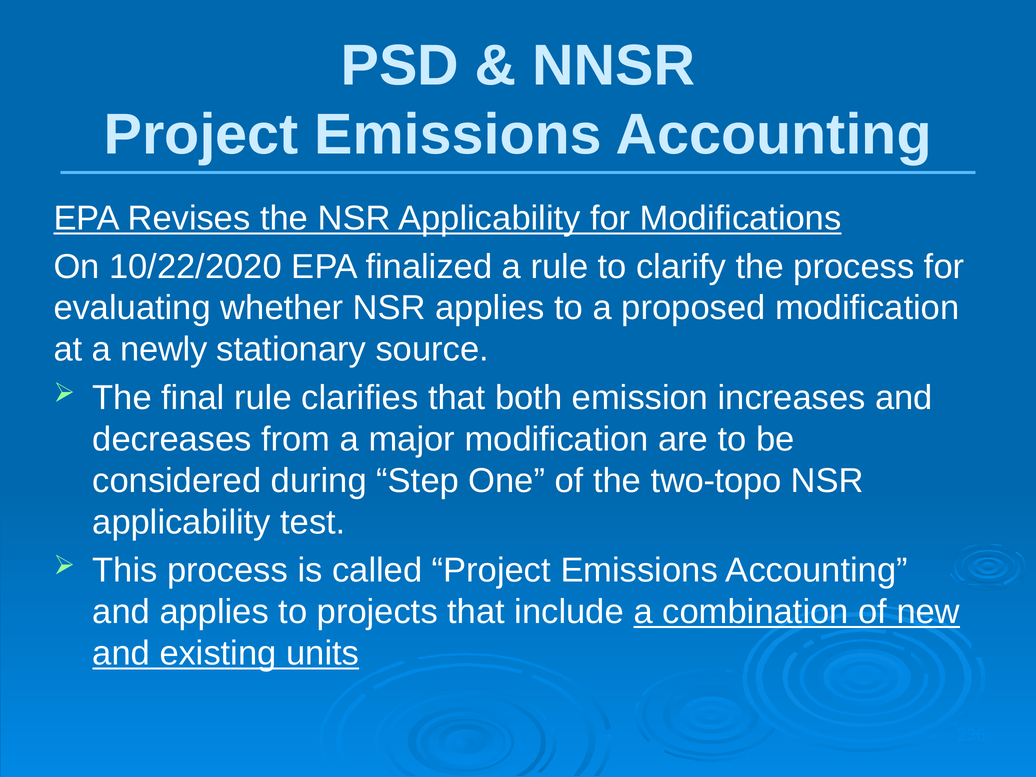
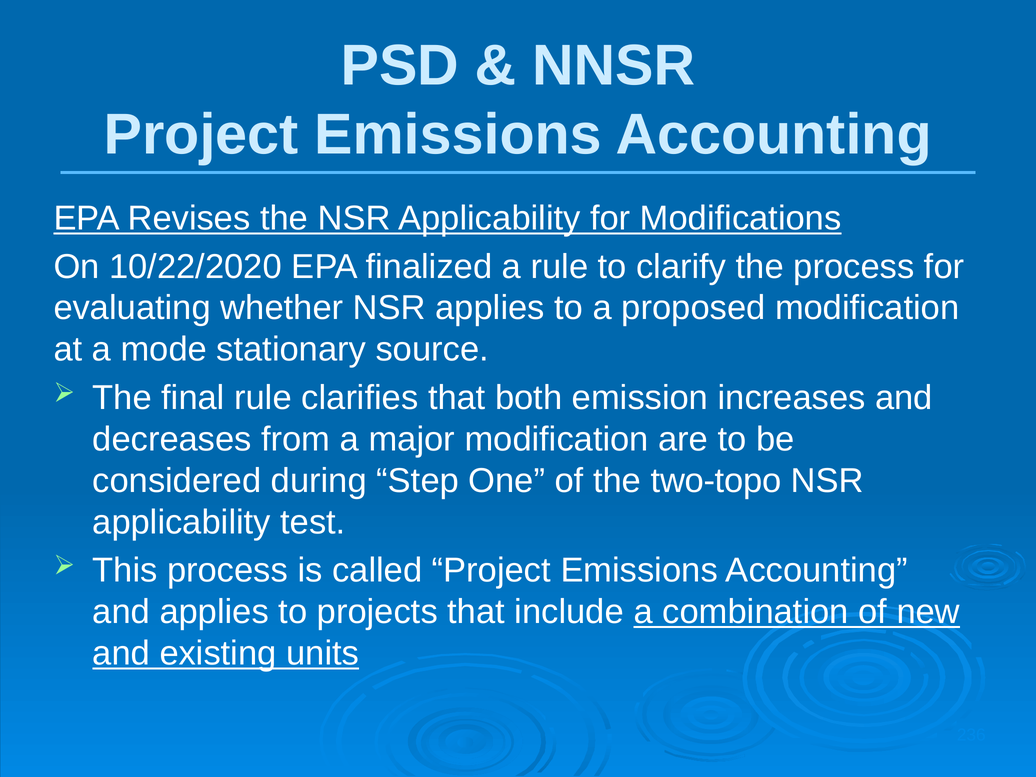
newly: newly -> mode (164, 349)
